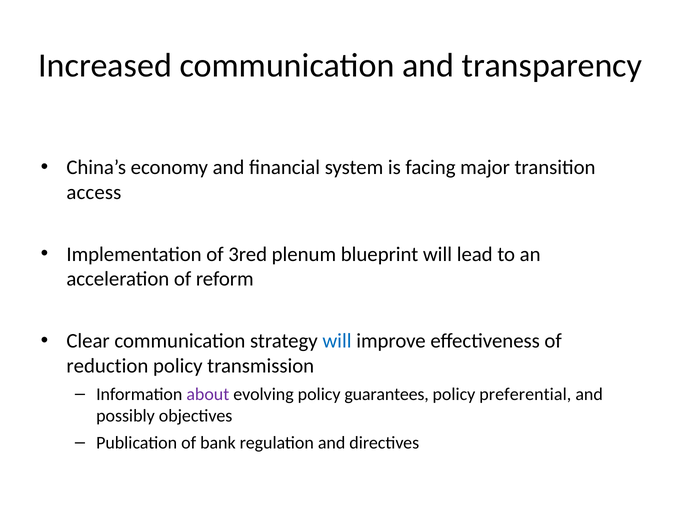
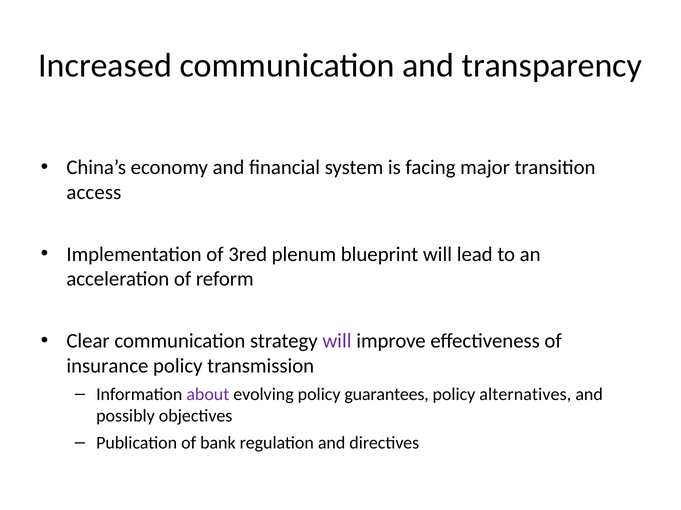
will colour: blue -> purple (337, 342)
reduction: reduction -> insurance (107, 367)
preferential: preferential -> alternatives (525, 395)
